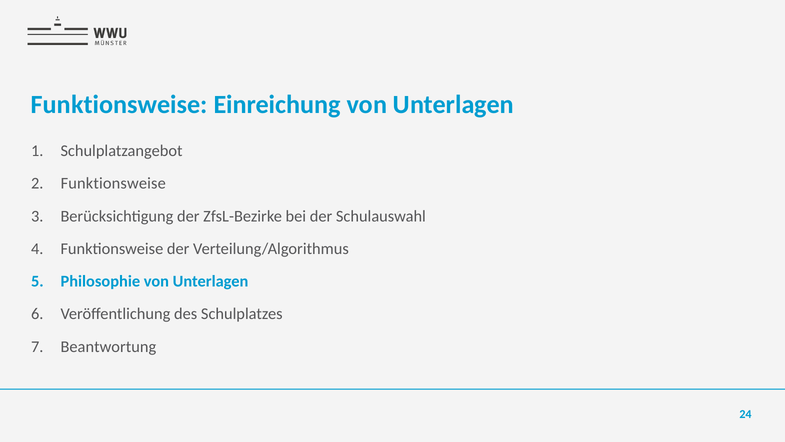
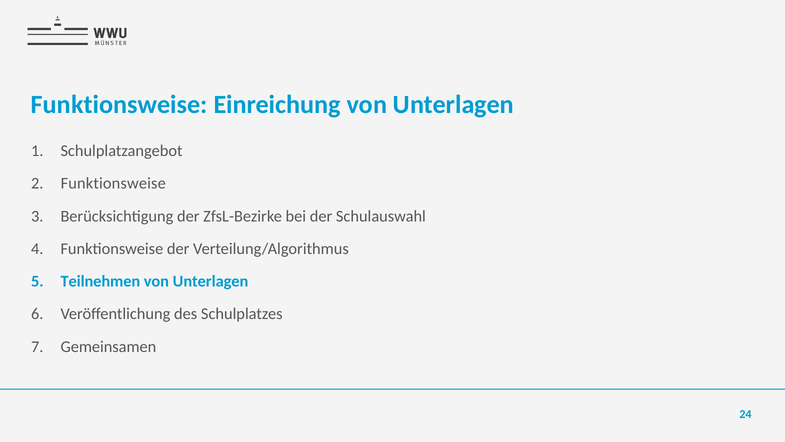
Philosophie: Philosophie -> Teilnehmen (100, 281)
Beantwortung: Beantwortung -> Gemeinsamen (108, 346)
